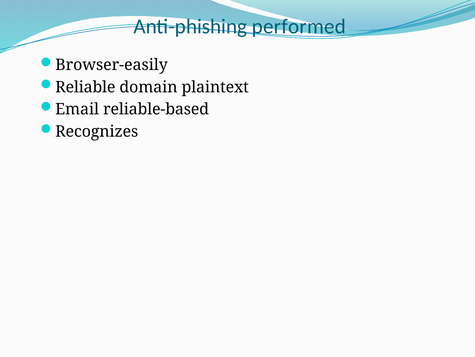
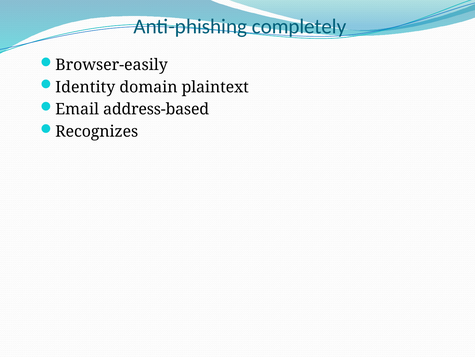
performed: performed -> completely (299, 26)
Reliable: Reliable -> Identity (85, 87)
reliable-based: reliable-based -> address-based (156, 109)
